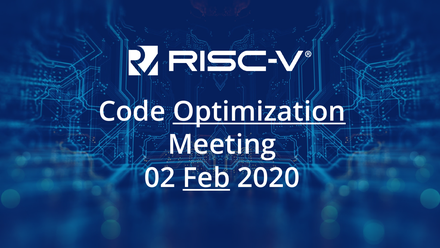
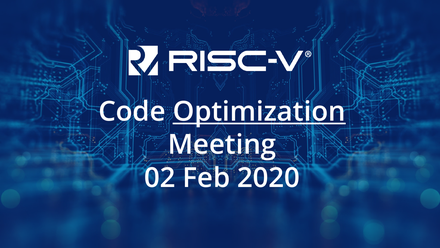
Feb underline: present -> none (206, 178)
